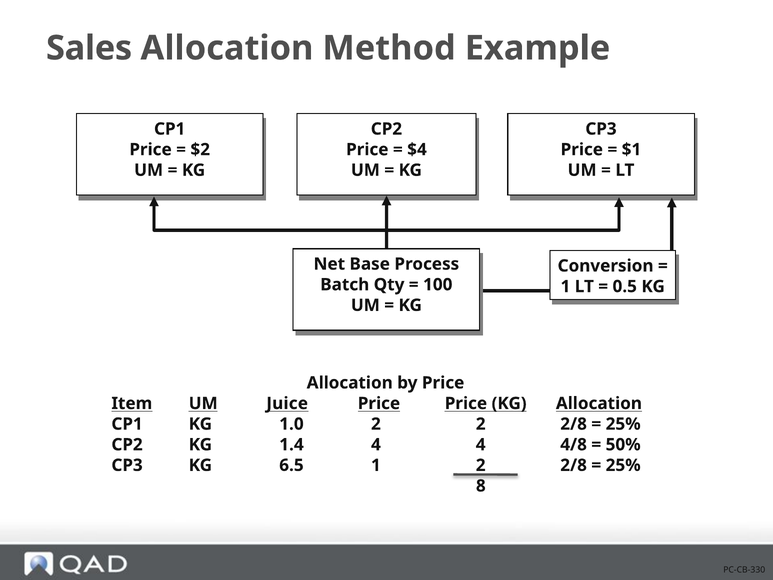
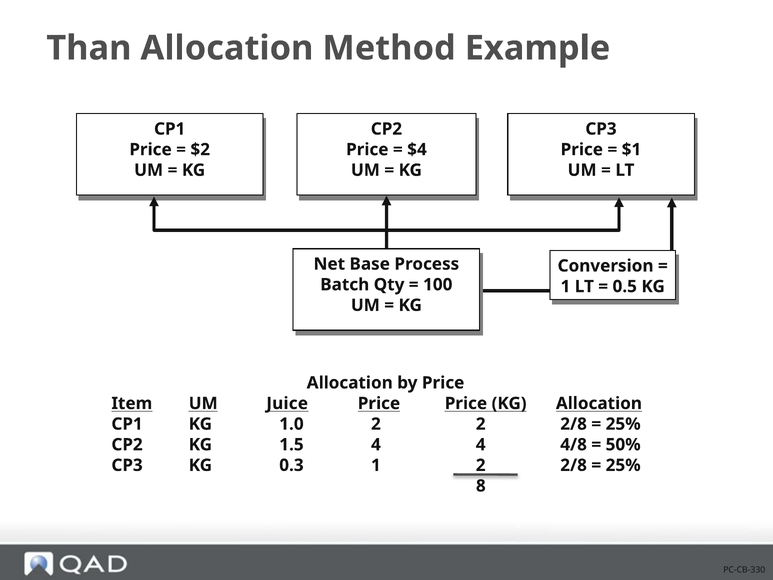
Sales: Sales -> Than (89, 48)
1.4: 1.4 -> 1.5 (291, 444)
6.5: 6.5 -> 0.3 (291, 465)
